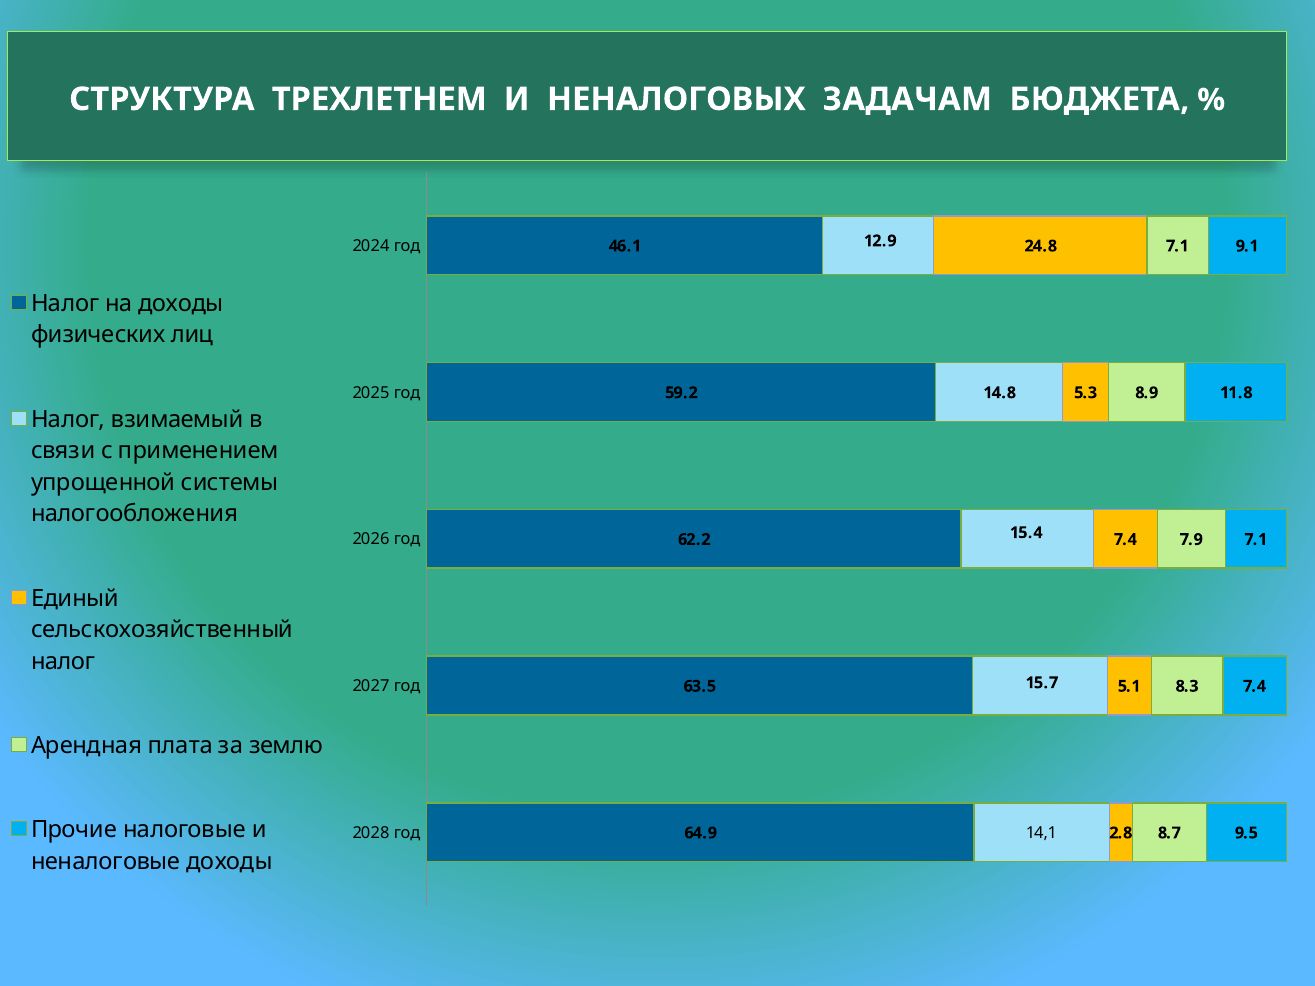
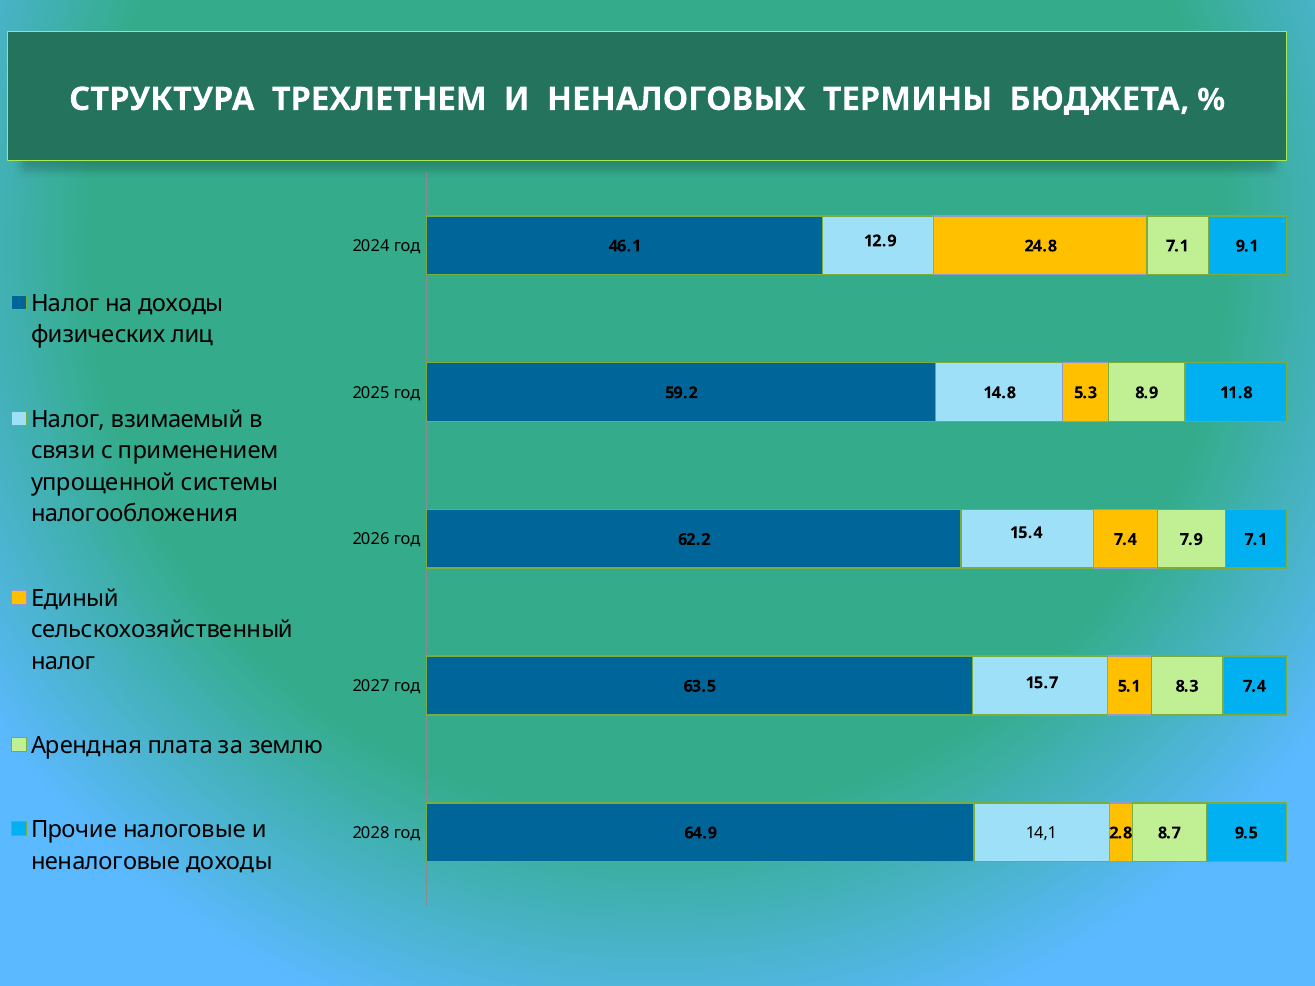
ЗАДАЧАМ: ЗАДАЧАМ -> ТЕРМИНЫ (908, 99)
